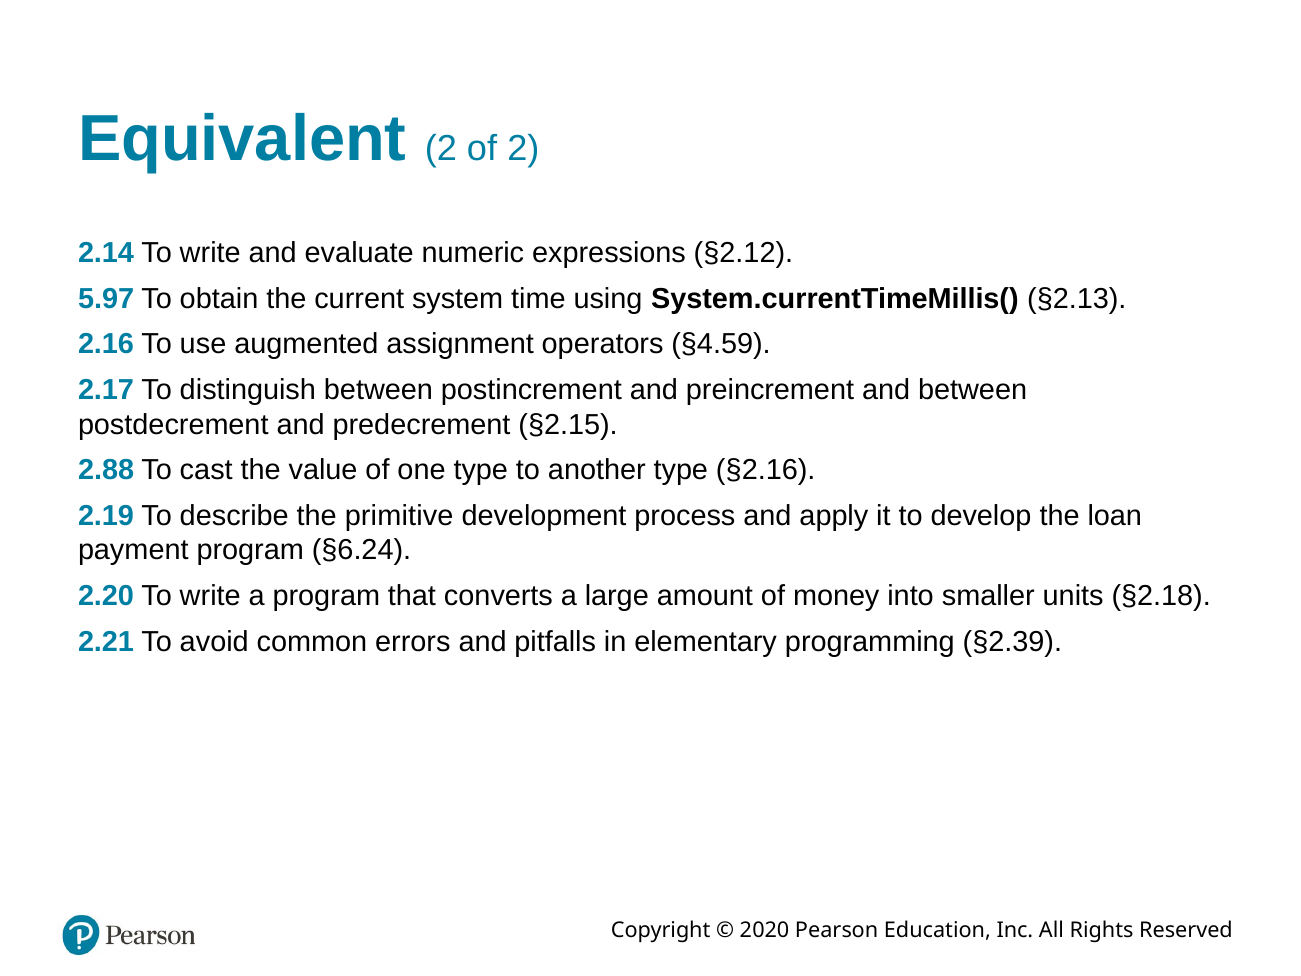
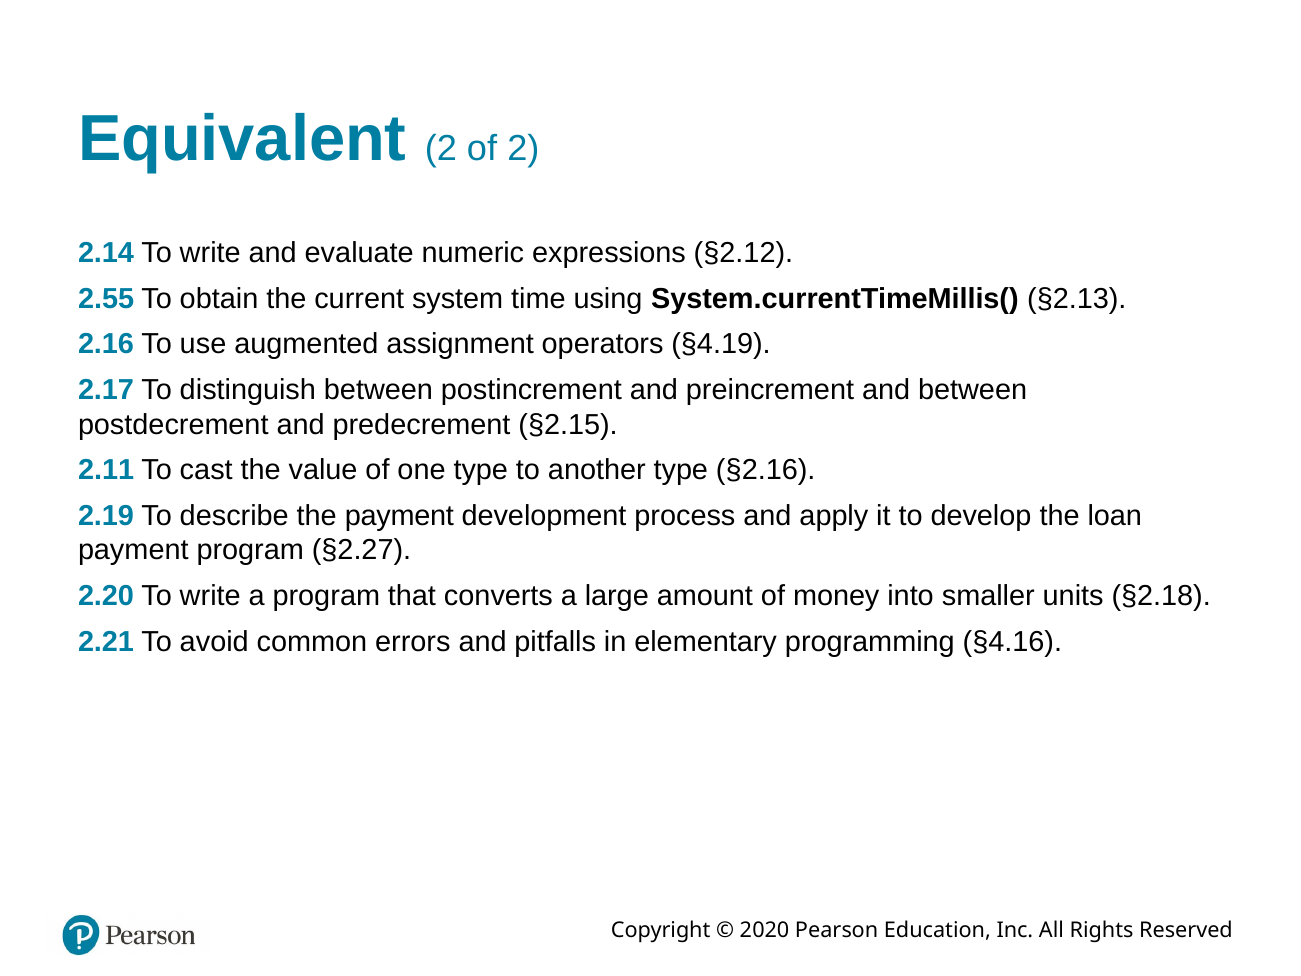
5.97: 5.97 -> 2.55 (106, 299)
§4.59: §4.59 -> §4.19 (721, 344)
2.88: 2.88 -> 2.11 (106, 470)
the primitive: primitive -> payment (399, 516)
§6.24: §6.24 -> §2.27 (361, 550)
§2.39: §2.39 -> §4.16 (1012, 641)
